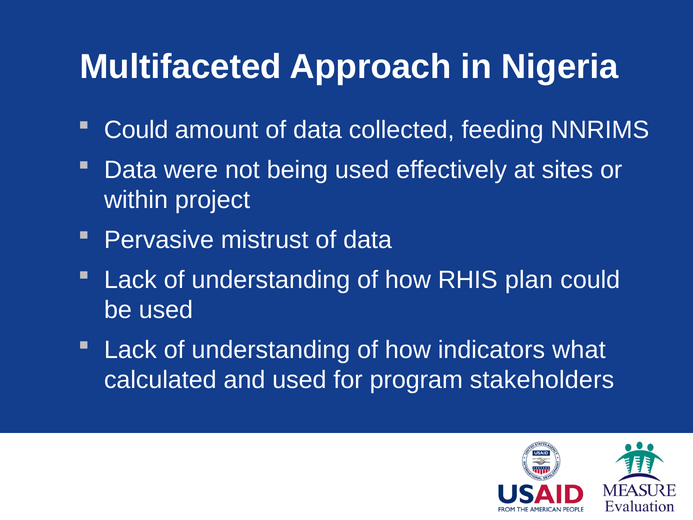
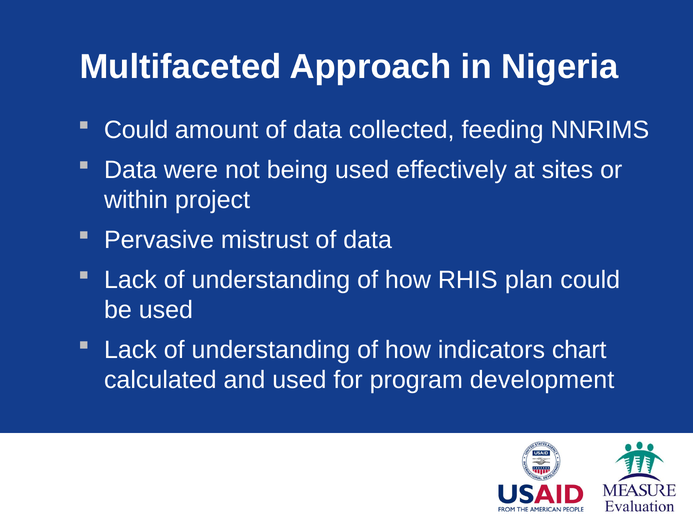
what: what -> chart (579, 350)
stakeholders: stakeholders -> development (542, 380)
